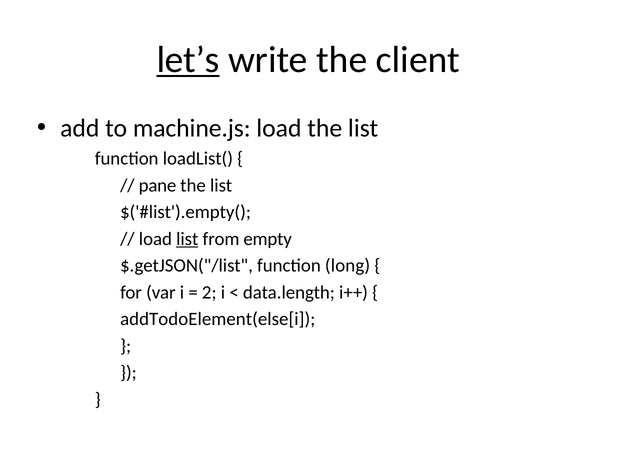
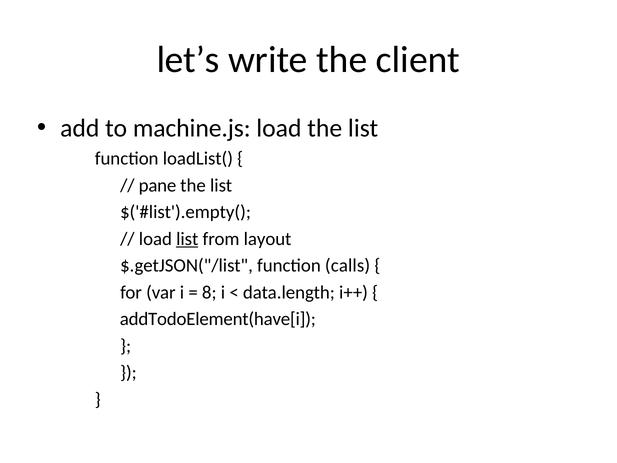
let’s underline: present -> none (188, 60)
empty: empty -> layout (268, 239)
long: long -> calls (348, 266)
2: 2 -> 8 (209, 292)
addTodoElement(else[i: addTodoElement(else[i -> addTodoElement(have[i (218, 319)
